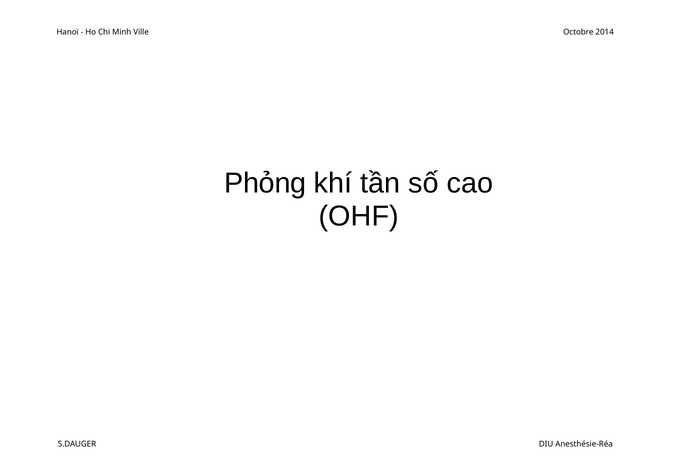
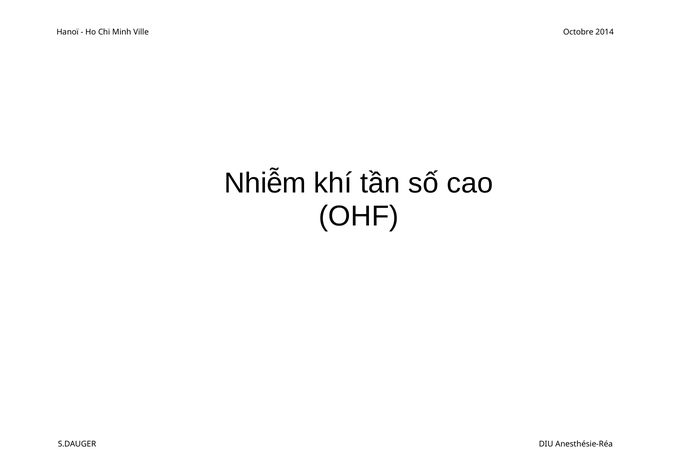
Phỏng: Phỏng -> Nhiễm (265, 183)
